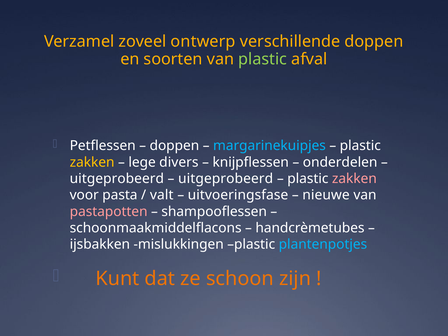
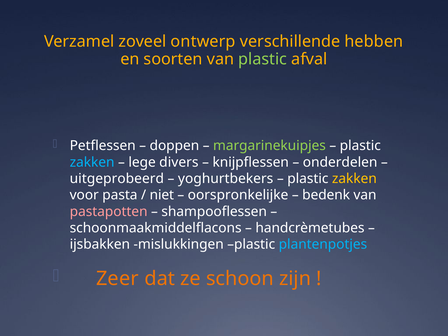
verschillende doppen: doppen -> hebben (374, 42)
margarinekuipjes colour: light blue -> light green (269, 146)
zakken colour: yellow -> light blue (92, 162)
uitgeprobeerd: uitgeprobeerd -> yoghurtbekers (226, 179)
zakken colour: pink -> yellow (354, 179)
valt: valt -> niet (162, 195)
uitvoeringsfase: uitvoeringsfase -> oorspronkelijke (238, 195)
nieuwe: nieuwe -> bedenk (326, 195)
Kunt: Kunt -> Zeer (117, 279)
